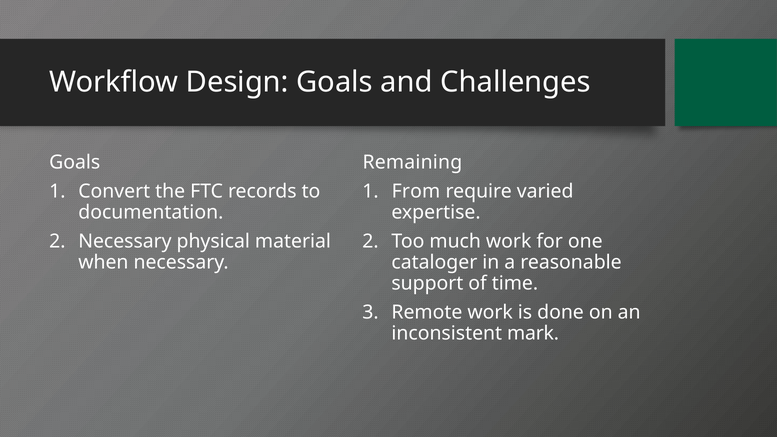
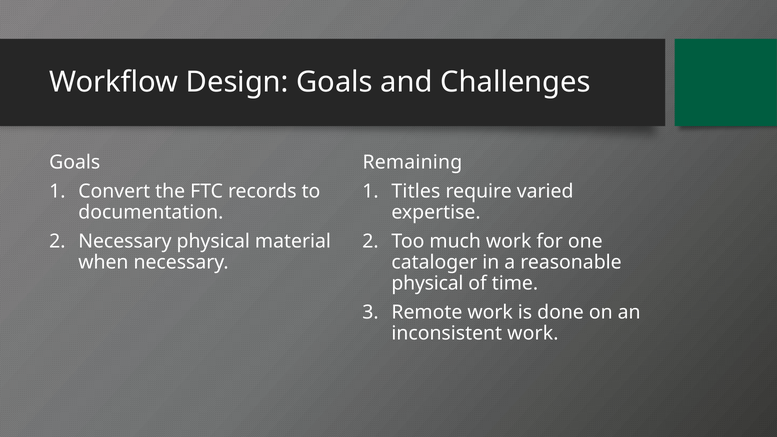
From: From -> Titles (416, 191)
support: support -> physical (427, 283)
inconsistent mark: mark -> work (533, 333)
